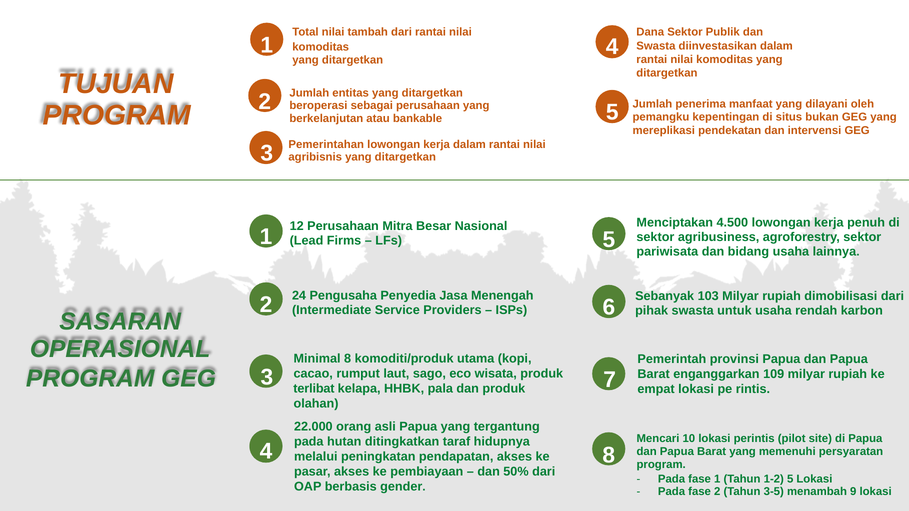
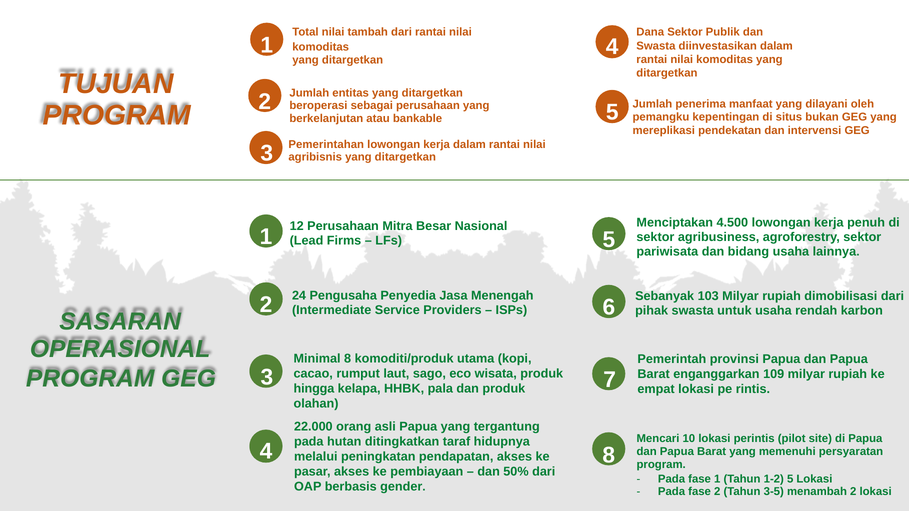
terlibat: terlibat -> hingga (314, 389)
menambah 9: 9 -> 2 (853, 492)
